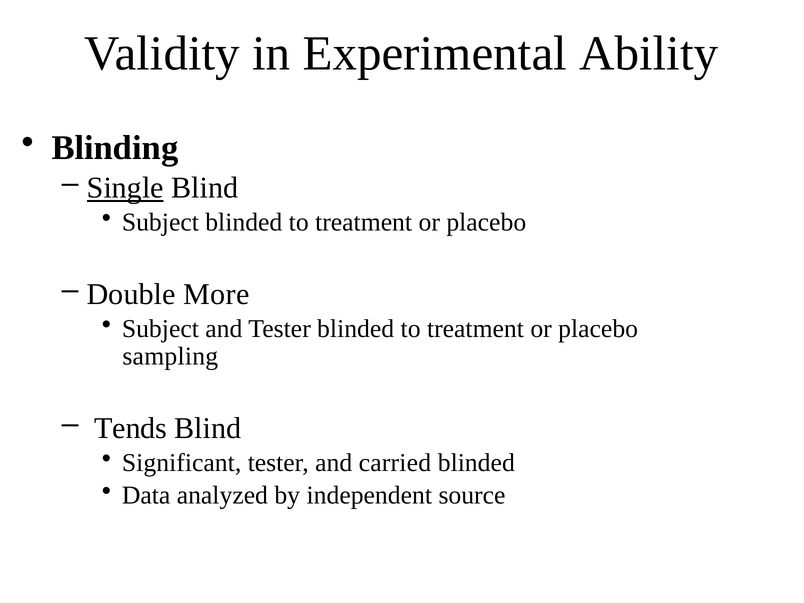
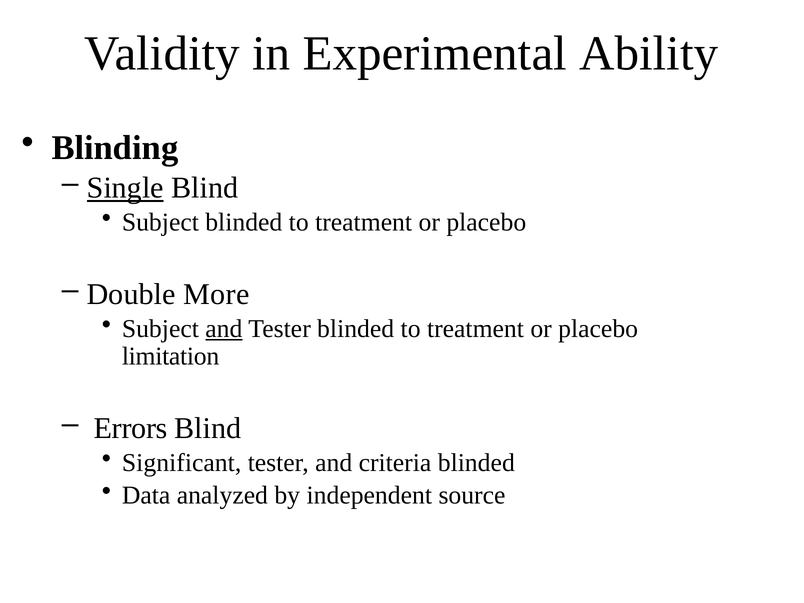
and underline: none -> present (224, 329)
sampling: sampling -> limitation (171, 356)
Tends: Tends -> Errors (131, 428)
carried: carried -> criteria (395, 463)
